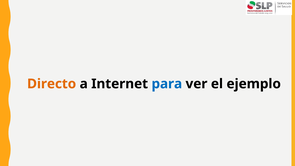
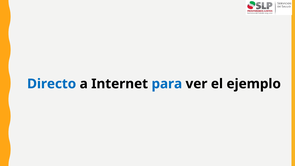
Directo colour: orange -> blue (52, 84)
